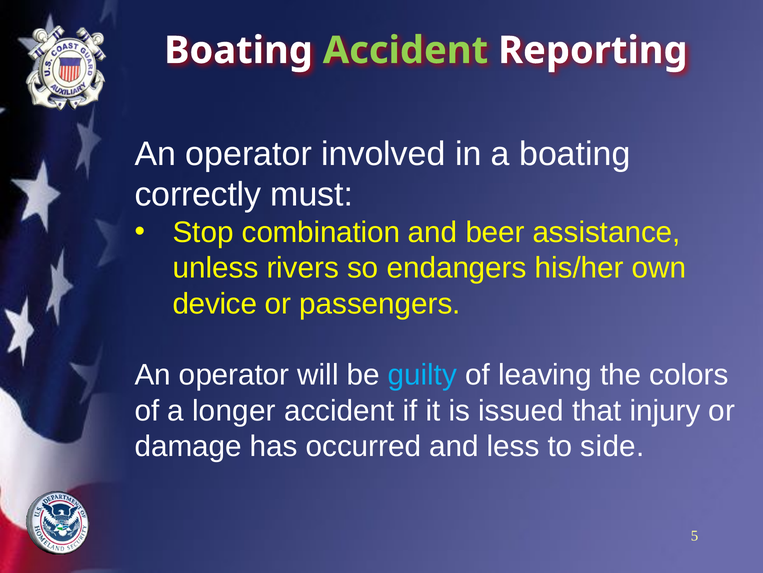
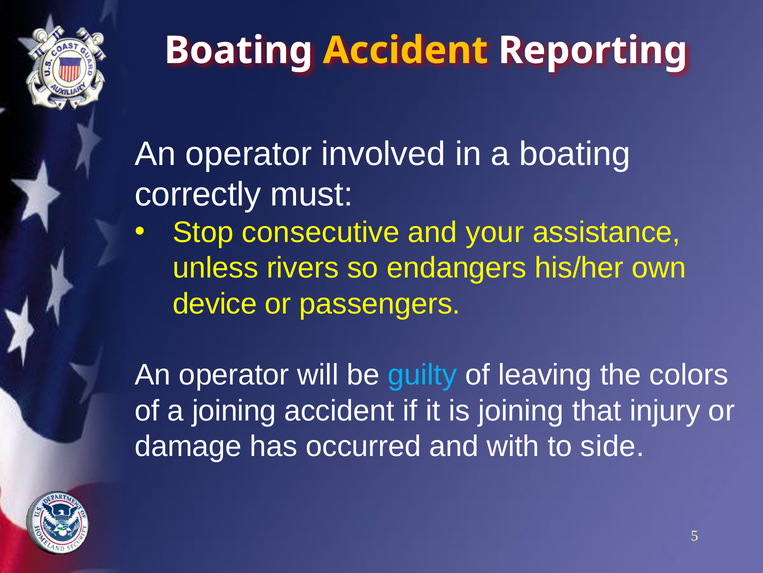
Accident colour: light green -> yellow (405, 50)
combination: combination -> consecutive (321, 232)
beer: beer -> your (495, 232)
a longer: longer -> joining (234, 410)
is issued: issued -> joining (521, 410)
less: less -> with (513, 446)
